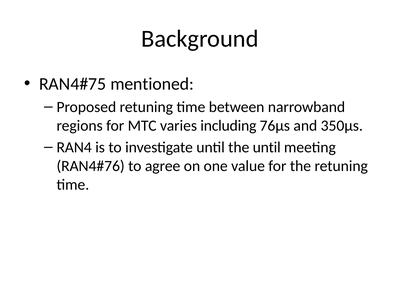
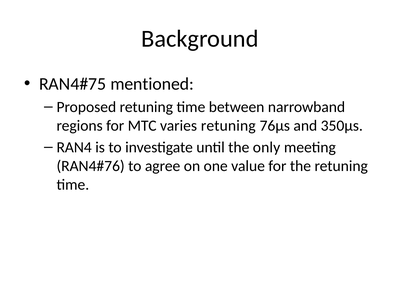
varies including: including -> retuning (228, 126)
the until: until -> only (267, 147)
